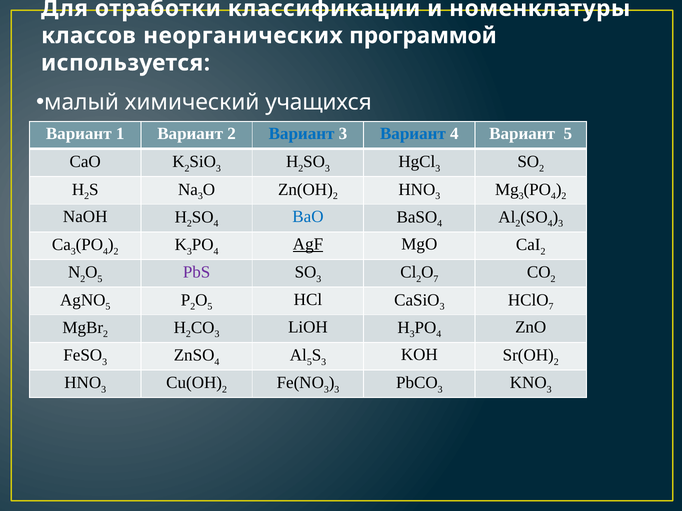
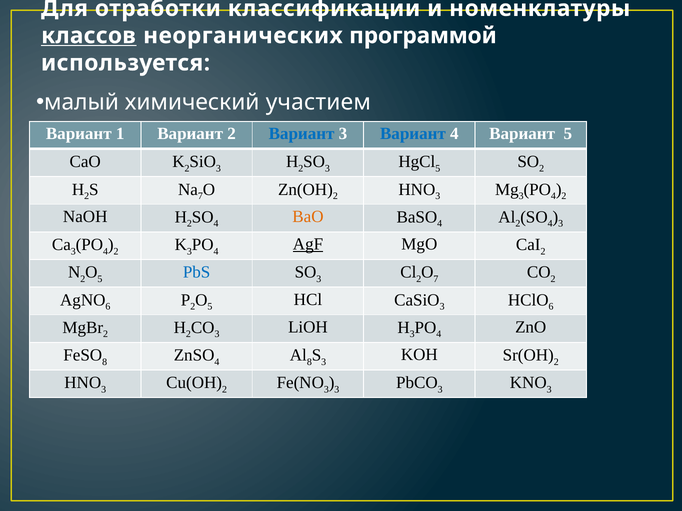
классов underline: none -> present (89, 36)
учащихся: учащихся -> участием (318, 102)
3: 3 -> 5 (438, 169)
3: 3 -> 7 (200, 196)
BaO colour: blue -> orange (308, 217)
PbS colour: purple -> blue (197, 272)
5: 5 -> 6 (108, 307)
7: 7 -> 6 (551, 307)
3: 3 -> 8 (105, 362)
5: 5 -> 8 (309, 362)
